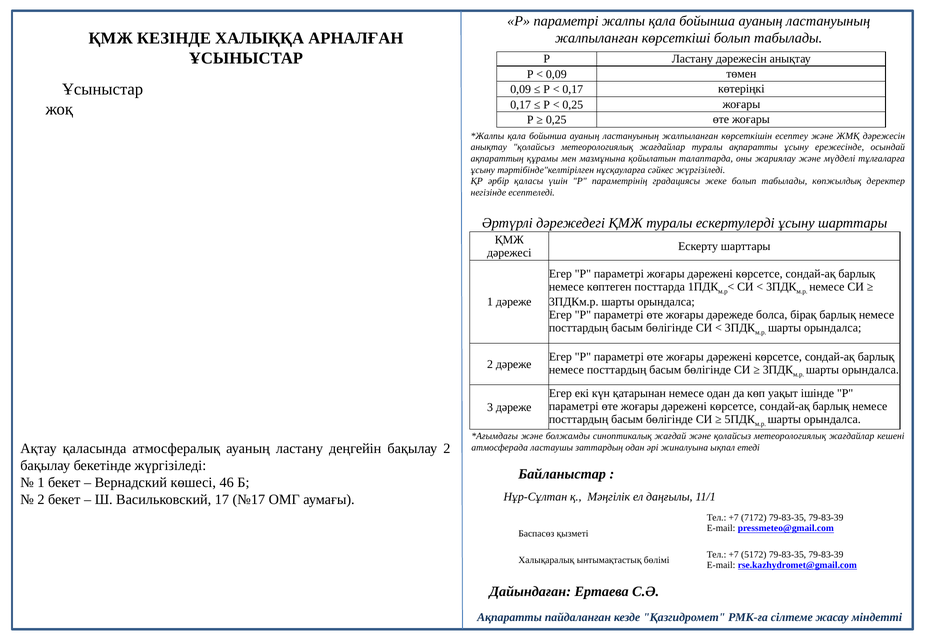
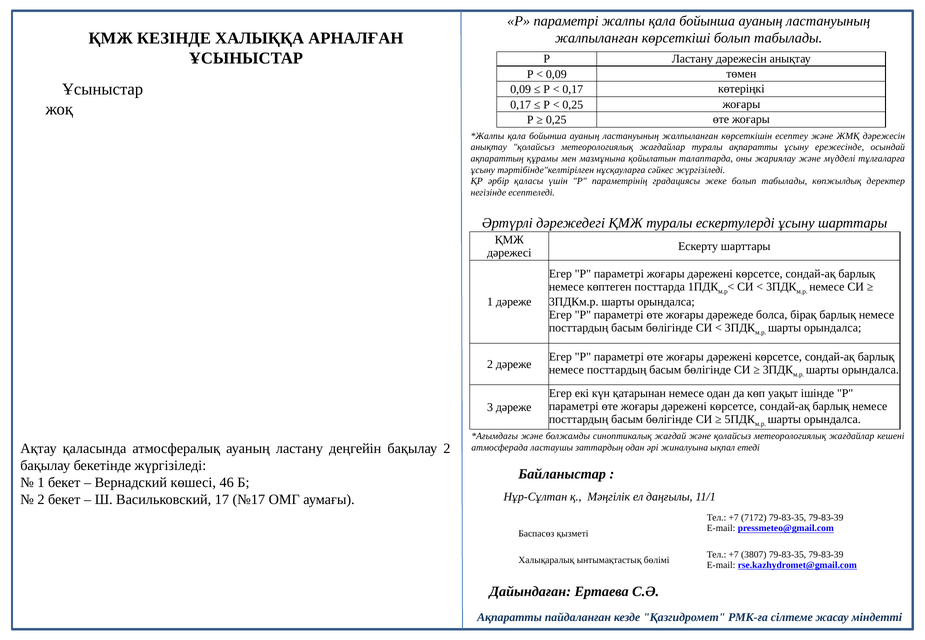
5172: 5172 -> 3807 (754, 555)
